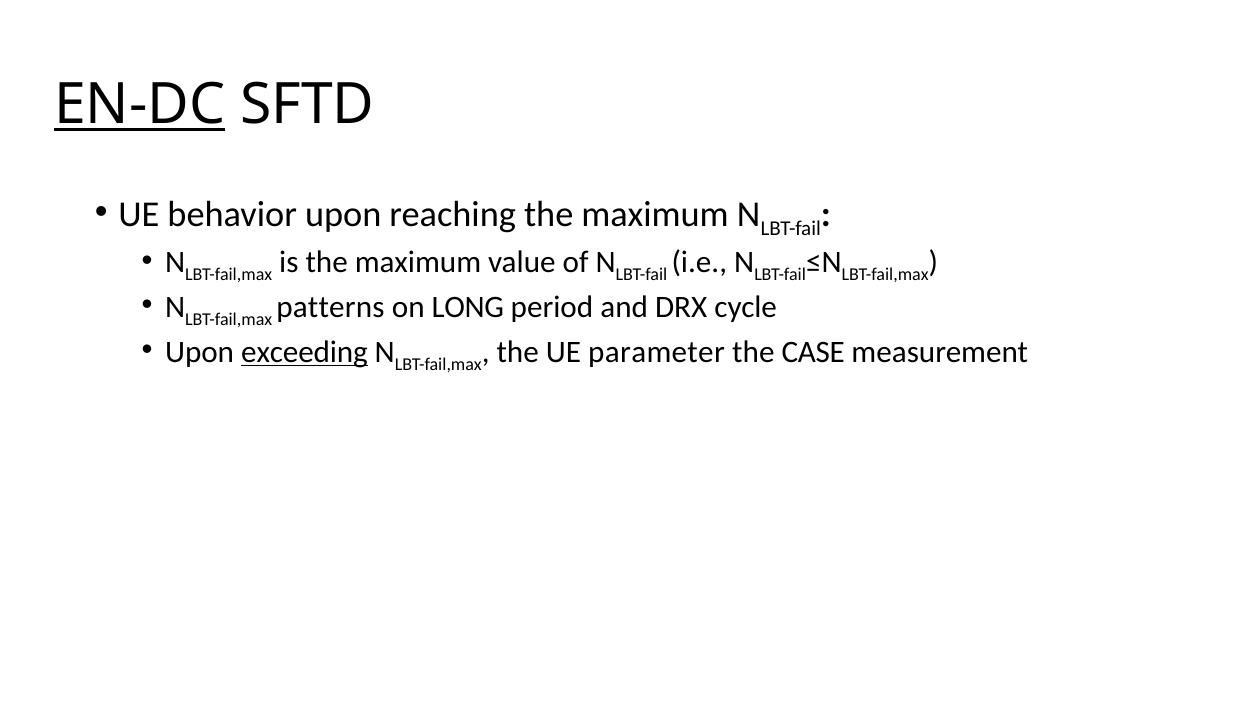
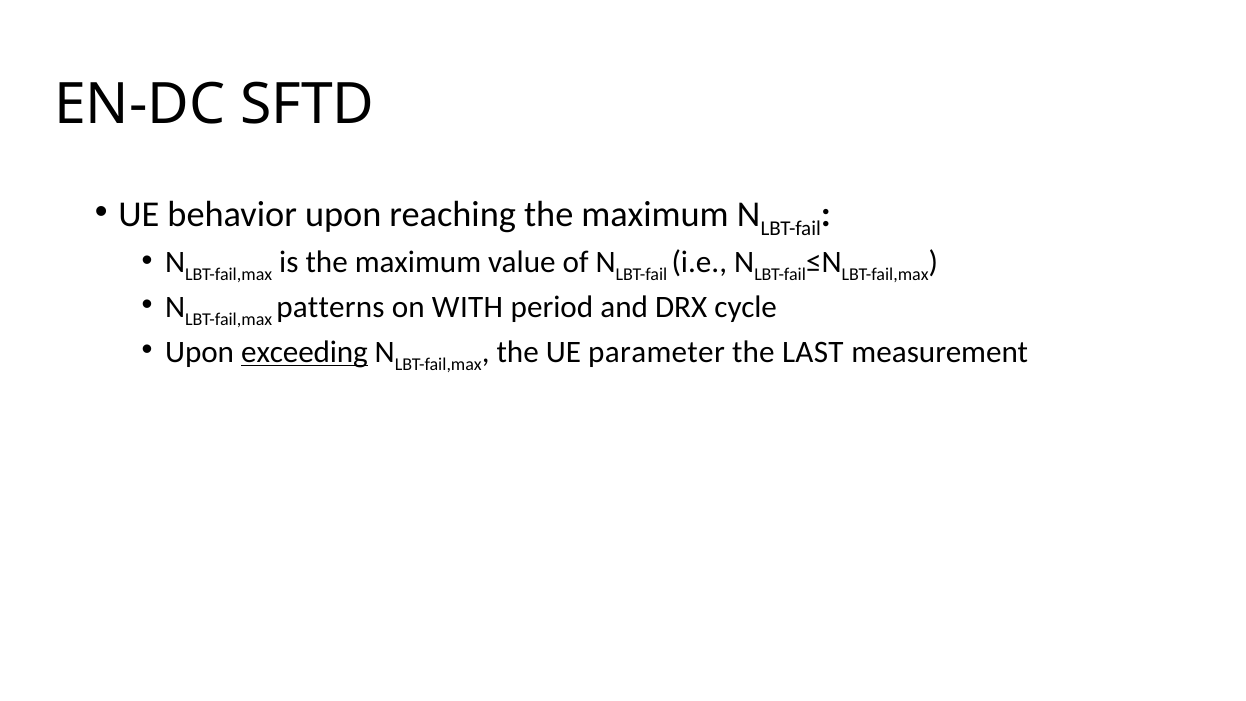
EN-DC underline: present -> none (140, 105)
LONG: LONG -> WITH (468, 307)
CASE: CASE -> LAST (813, 352)
